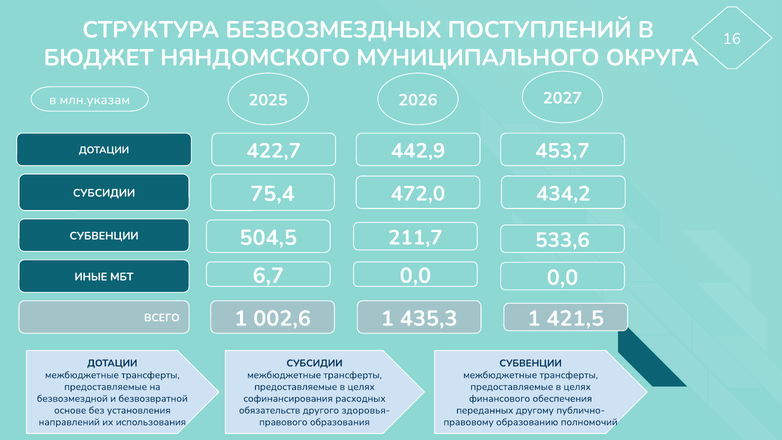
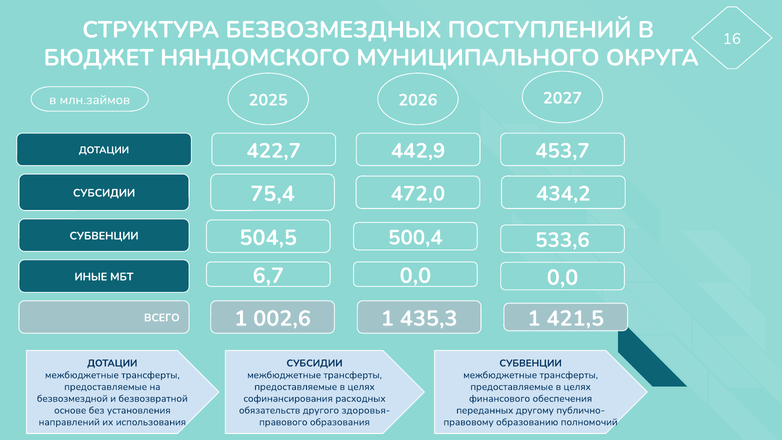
млн.указам: млн.указам -> млн.займов (95, 100)
211,7: 211,7 -> 500,4 (415, 238)
